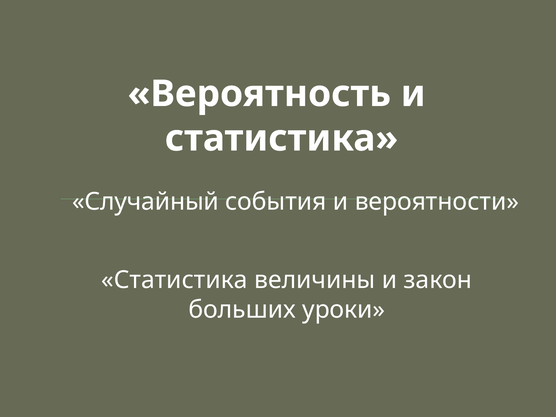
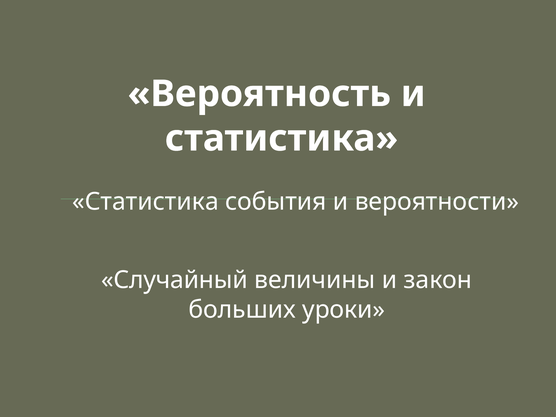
Случайный: Случайный -> Статистика (145, 202)
Статистика: Статистика -> Случайный (174, 280)
